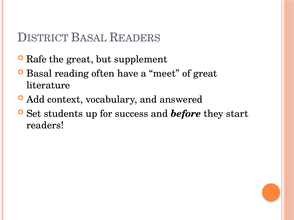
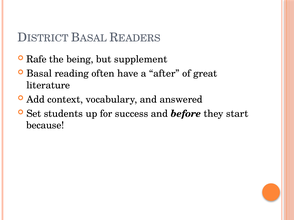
the great: great -> being (80, 59)
meet: meet -> after (164, 74)
readers: readers -> because (45, 126)
